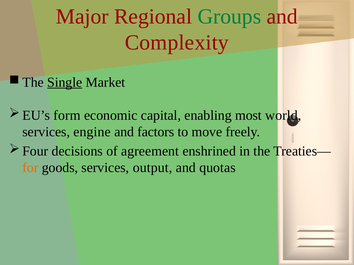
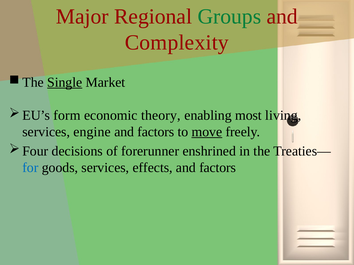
capital: capital -> theory (161, 115)
world: world -> living (283, 115)
move underline: none -> present (207, 132)
agreement: agreement -> forerunner (150, 151)
for colour: orange -> blue (30, 168)
output: output -> effects (153, 168)
quotas: quotas -> factors (218, 168)
